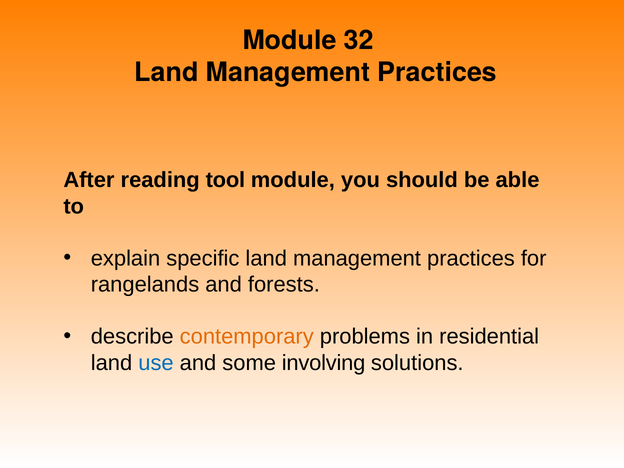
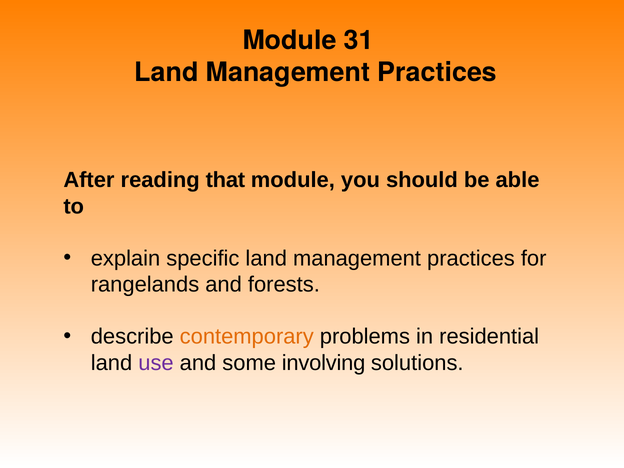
32: 32 -> 31 (359, 40)
tool: tool -> that (225, 180)
use colour: blue -> purple (156, 363)
